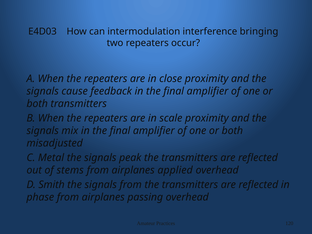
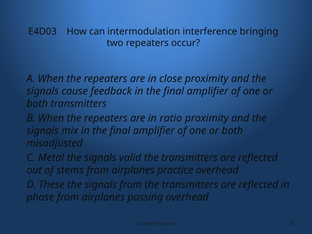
scale: scale -> ratio (171, 118)
peak: peak -> valid (130, 158)
applied: applied -> practice (175, 170)
Smith: Smith -> These (51, 185)
